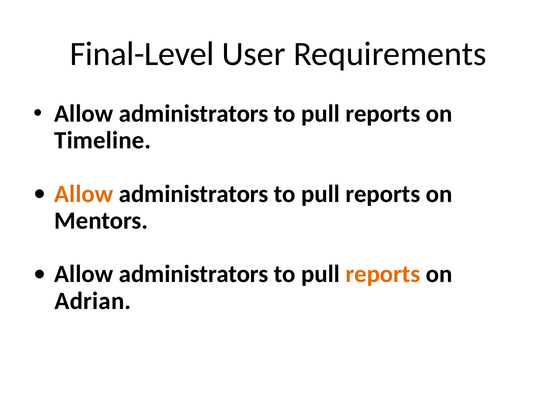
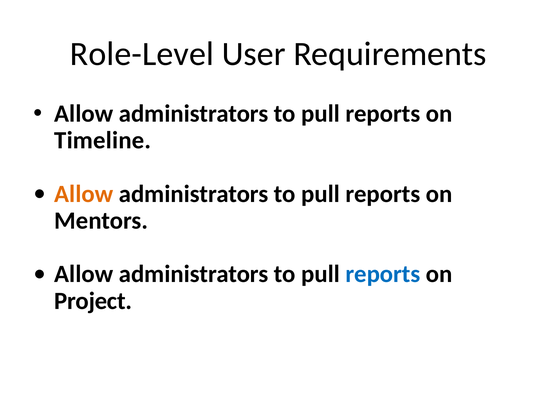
Final-Level: Final-Level -> Role-Level (142, 54)
reports colour: orange -> blue (383, 274)
Adrian: Adrian -> Project (93, 301)
